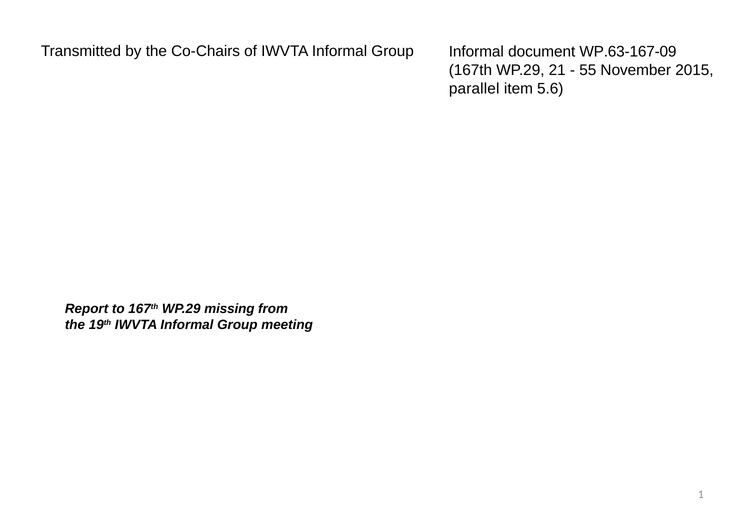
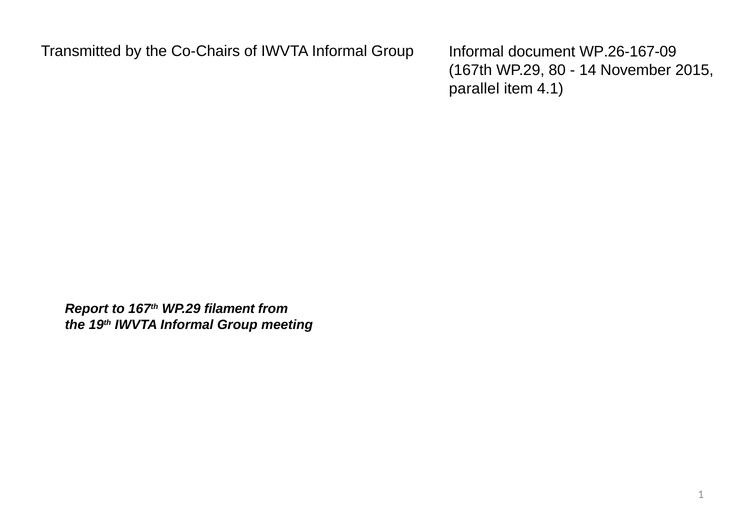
WP.63-167-09: WP.63-167-09 -> WP.26-167-09 (628, 52)
21: 21 -> 80 (557, 70)
55: 55 -> 14 (588, 70)
5.6: 5.6 -> 4.1 (550, 89)
missing: missing -> filament (229, 309)
